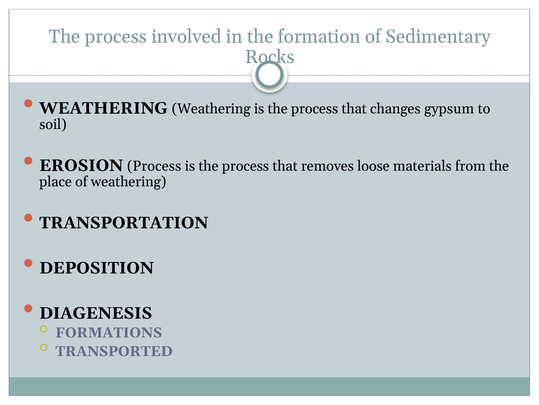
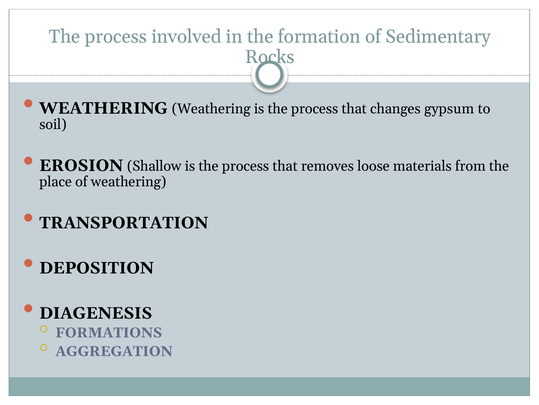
EROSION Process: Process -> Shallow (154, 166)
TRANSPORTED: TRANSPORTED -> AGGREGATION (114, 351)
